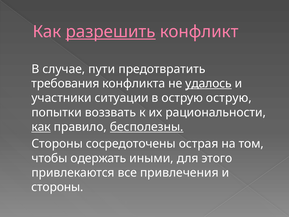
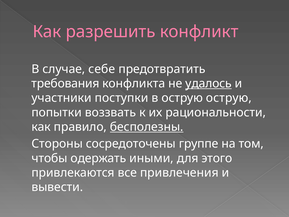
разрешить underline: present -> none (111, 32)
пути: пути -> себе (102, 69)
ситуации: ситуации -> поступки (122, 98)
как underline: present -> none (41, 127)
острая: острая -> группе (199, 144)
стороны: стороны -> вывести (57, 187)
